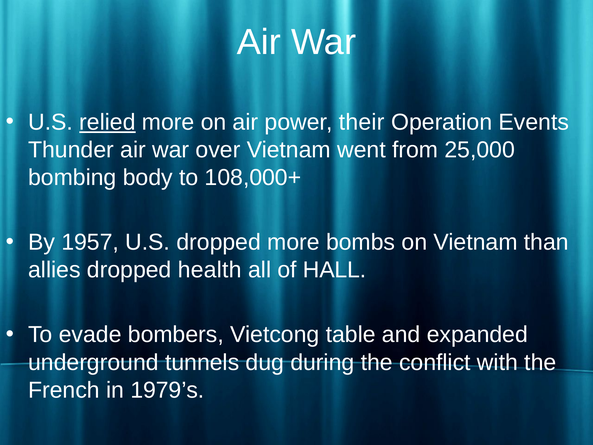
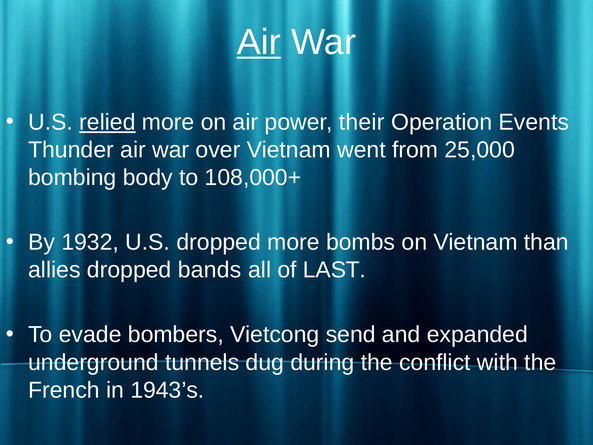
Air underline: none -> present (259, 42)
1957: 1957 -> 1932 (90, 242)
health: health -> bands (210, 270)
HALL: HALL -> LAST (334, 270)
table: table -> send (351, 335)
1979’s: 1979’s -> 1943’s (167, 390)
